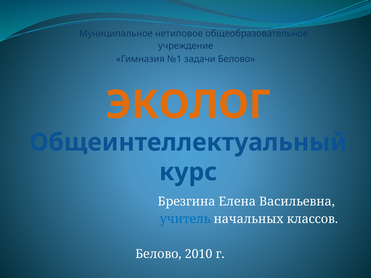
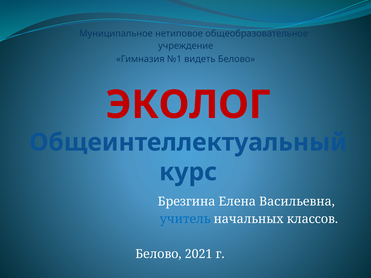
задачи: задачи -> видеть (200, 59)
ЭКОЛОГ colour: orange -> red (188, 105)
2010: 2010 -> 2021 (199, 254)
